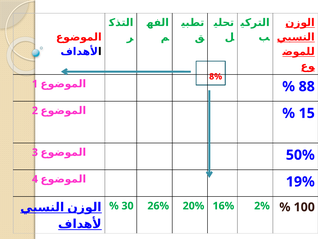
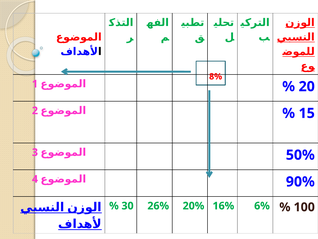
88: 88 -> 20 (307, 86)
19%: 19% -> 90% (300, 181)
2%: 2% -> 6% (262, 205)
